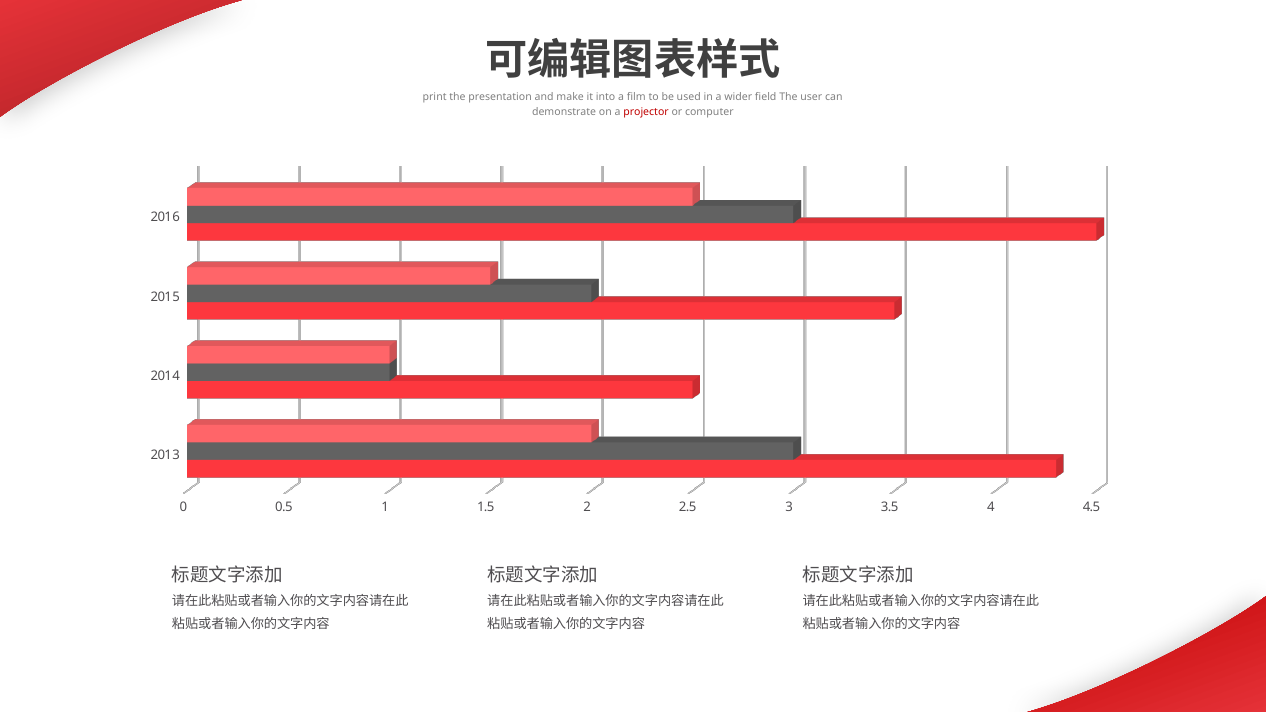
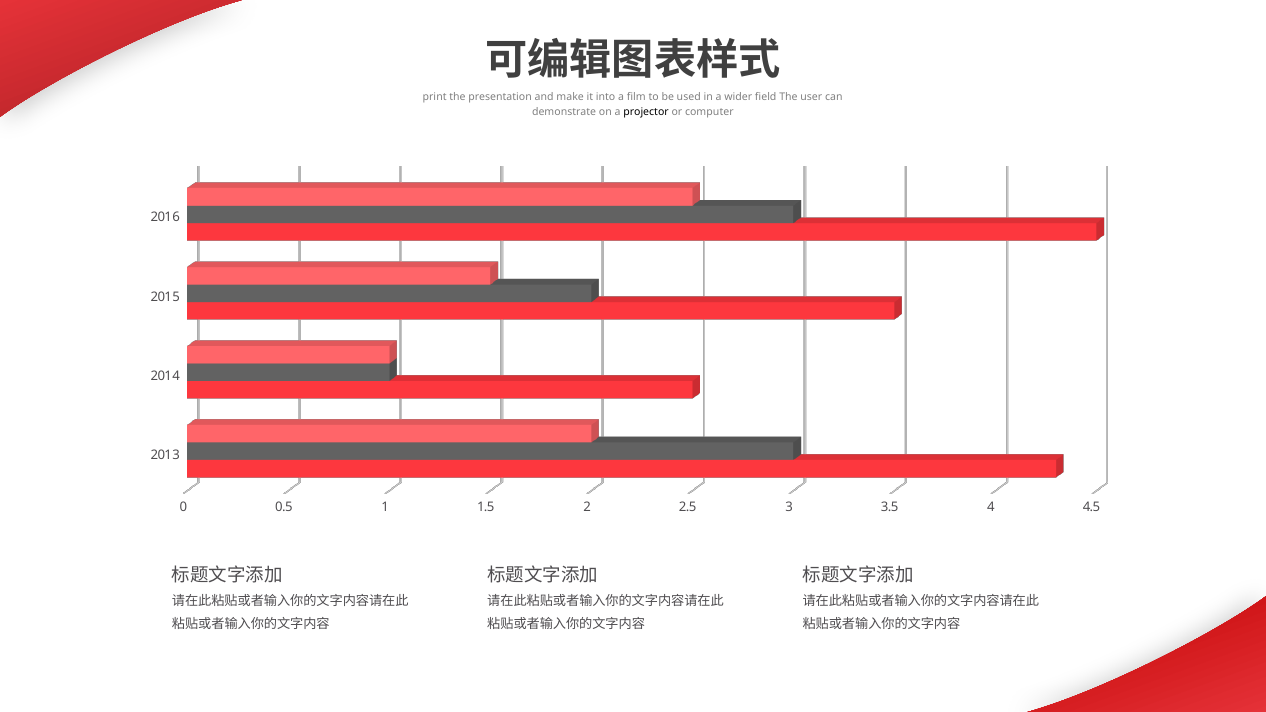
projector colour: red -> black (646, 112)
